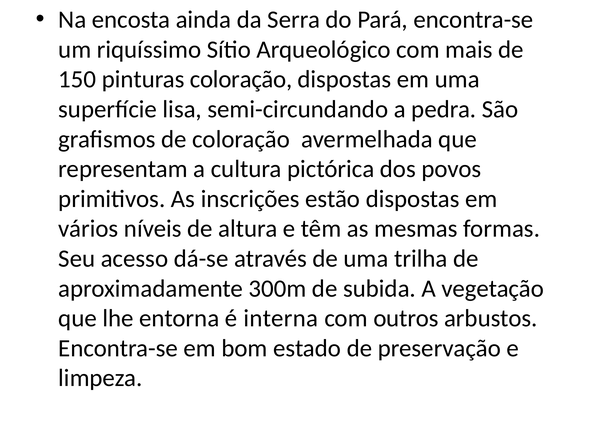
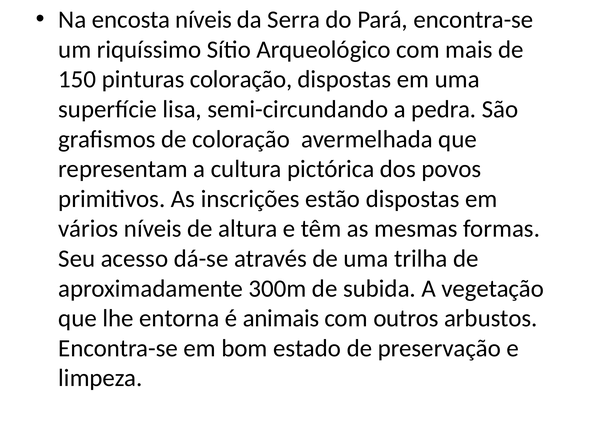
encosta ainda: ainda -> níveis (204, 20)
interna: interna -> animais (281, 319)
